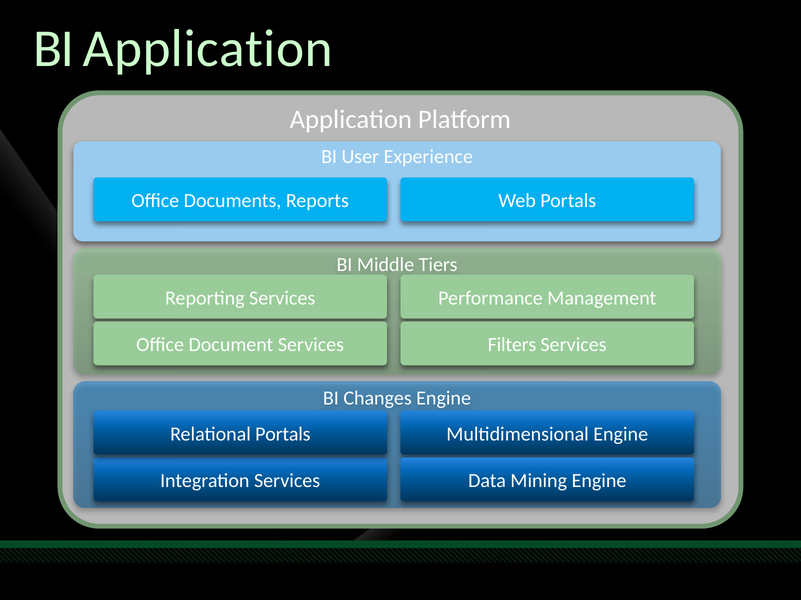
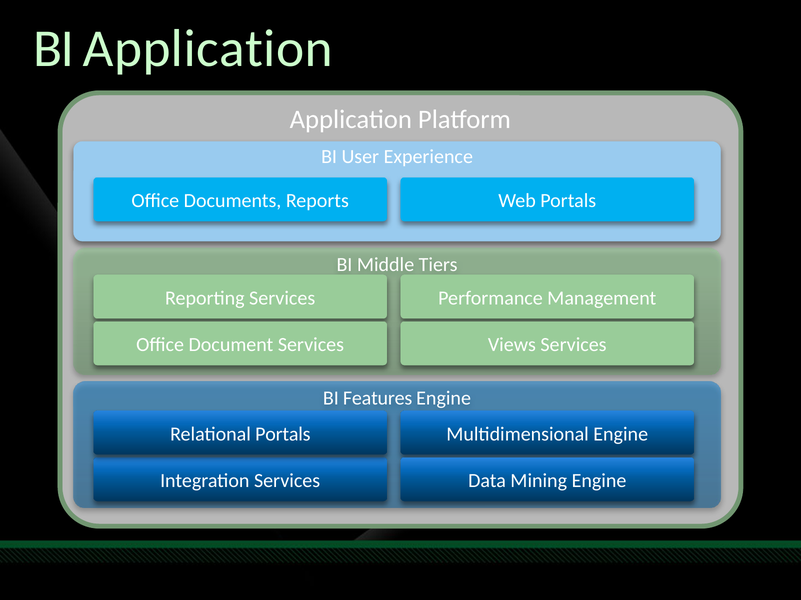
Filters: Filters -> Views (512, 345)
Changes: Changes -> Features (378, 398)
